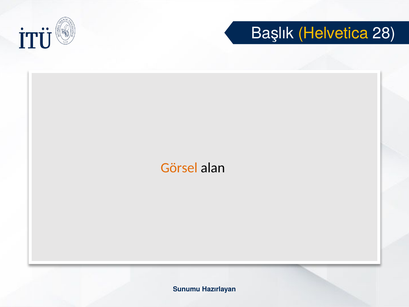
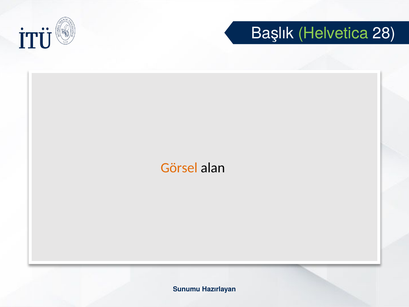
Helvetica colour: yellow -> light green (333, 33)
